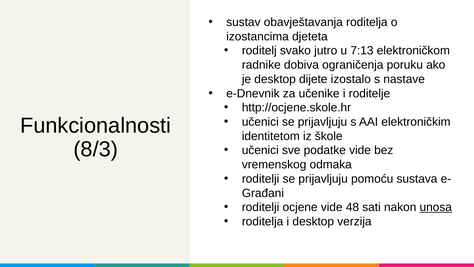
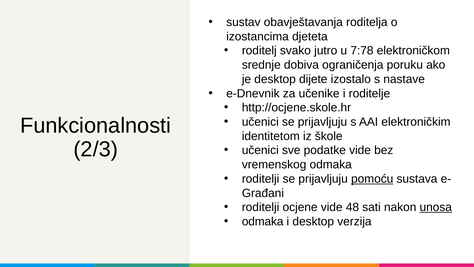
7:13: 7:13 -> 7:78 (362, 51)
radnike: radnike -> srednje (261, 65)
8/3: 8/3 -> 2/3 (96, 149)
pomoću underline: none -> present (372, 179)
roditelja: roditelja -> odmaka (263, 221)
